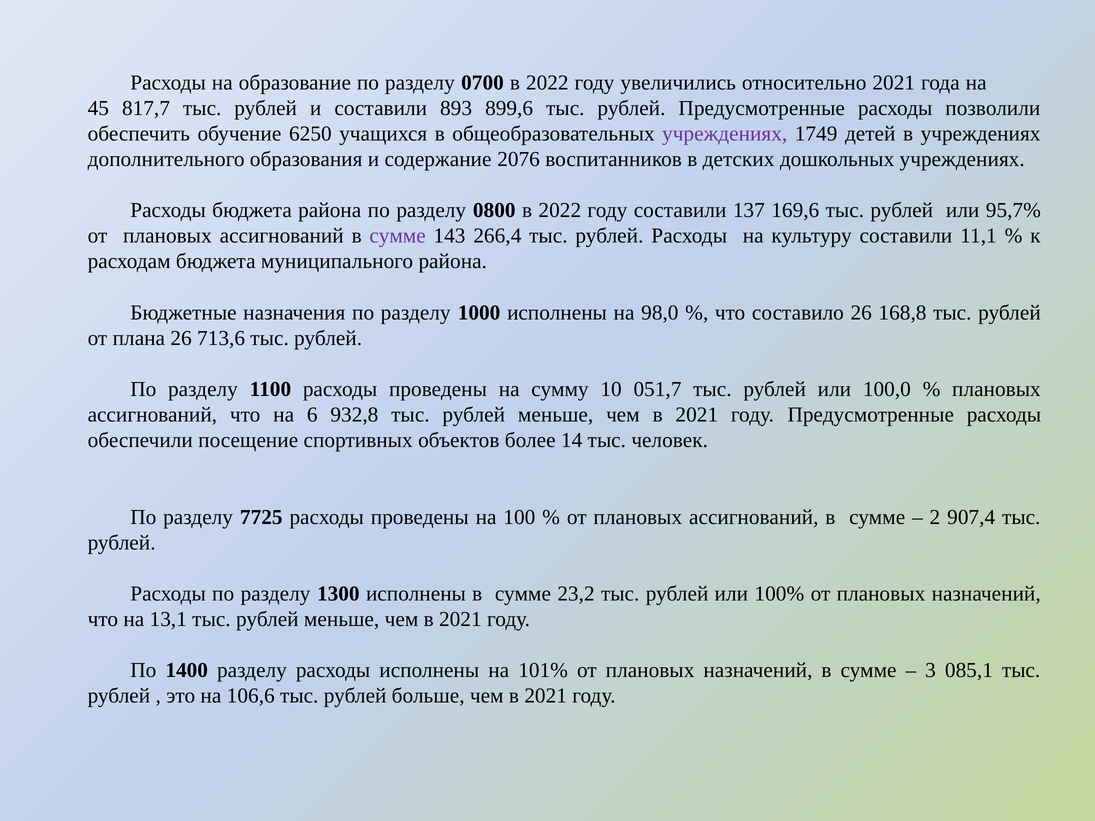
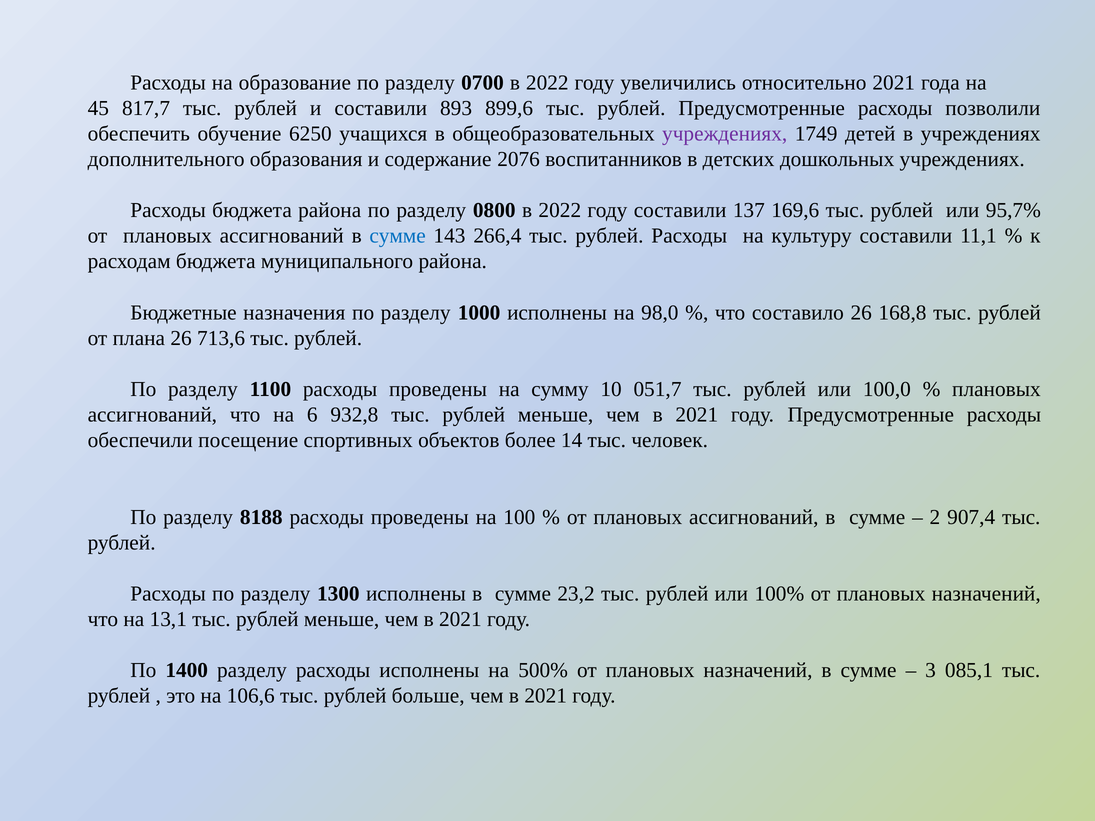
сумме colour: purple -> blue (398, 236)
7725: 7725 -> 8188 (261, 517)
101%: 101% -> 500% (543, 671)
